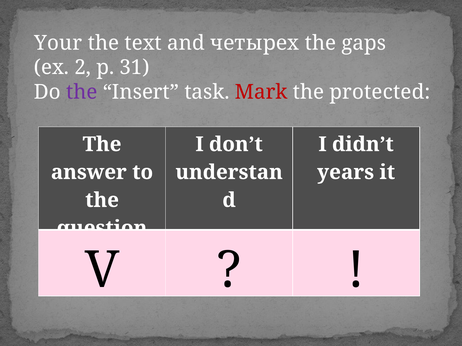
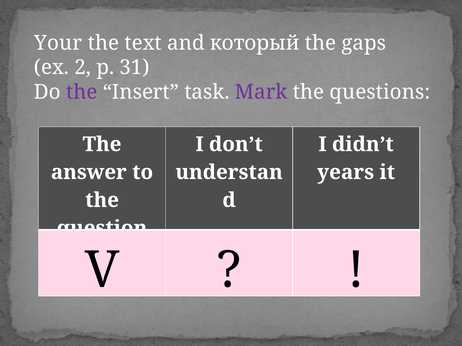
четырех: четырех -> который (255, 43)
Mark colour: red -> purple (261, 92)
protected: protected -> questions (380, 92)
